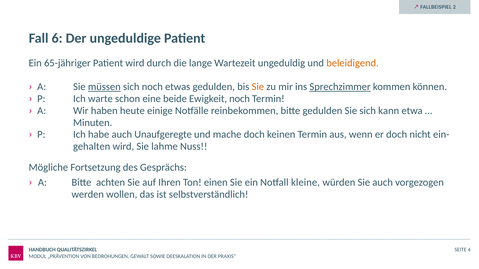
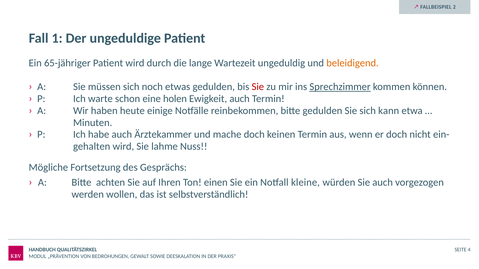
6: 6 -> 1 (57, 38)
müssen underline: present -> none (104, 87)
Sie colour: orange -> red (258, 87)
beide: beide -> holen (175, 99)
Ewigkeit noch: noch -> auch (240, 99)
Unaufgeregte: Unaufgeregte -> Ärztekammer (163, 135)
